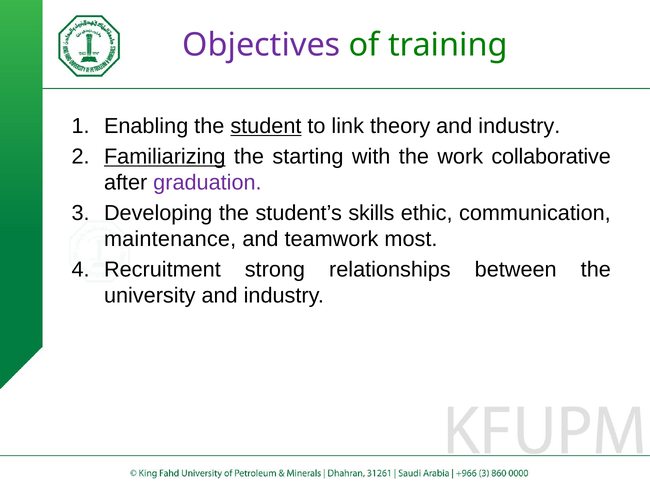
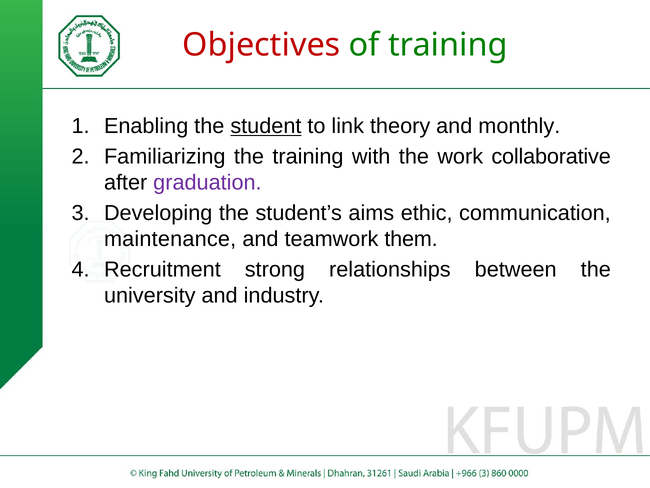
Objectives colour: purple -> red (261, 45)
theory and industry: industry -> monthly (519, 126)
Familiarizing underline: present -> none (165, 156)
the starting: starting -> training (308, 156)
skills: skills -> aims (371, 213)
most: most -> them (411, 239)
